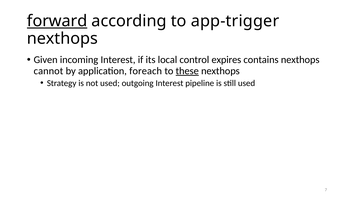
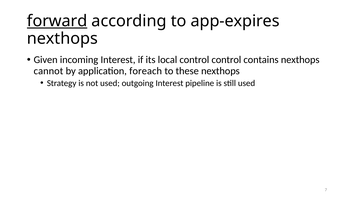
app-trigger: app-trigger -> app-expires (235, 21)
control expires: expires -> control (226, 60)
these underline: present -> none (187, 71)
